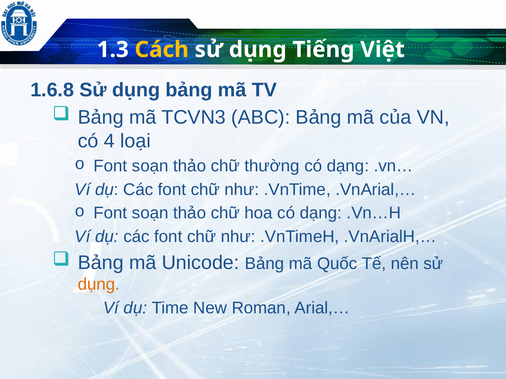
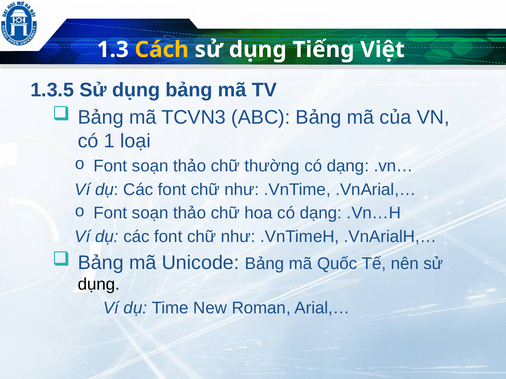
1.6.8: 1.6.8 -> 1.3.5 (52, 90)
4: 4 -> 1 (109, 141)
dụng colour: orange -> black (99, 285)
